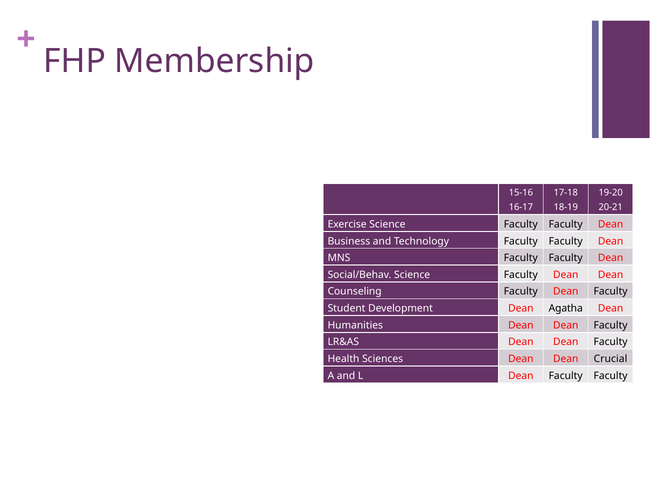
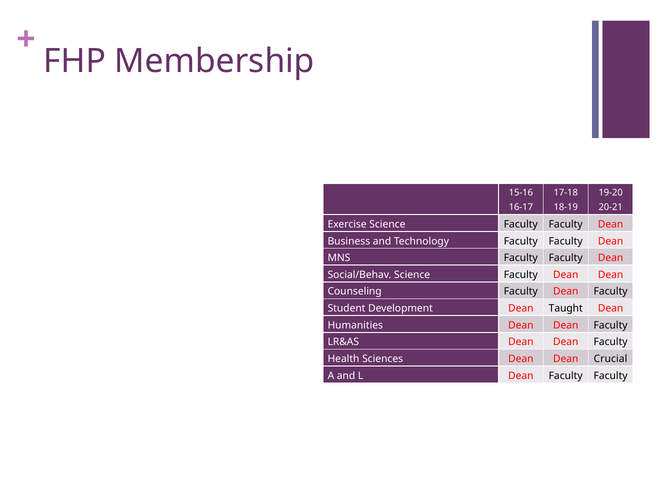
Agatha: Agatha -> Taught (566, 309)
